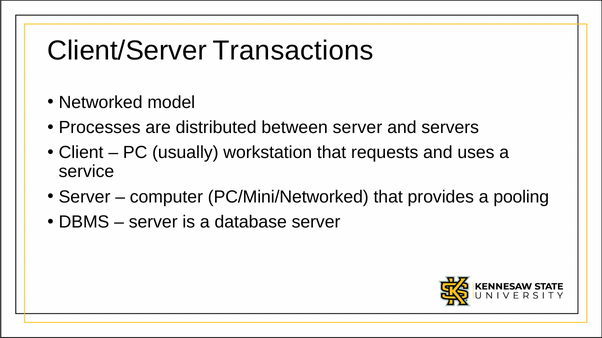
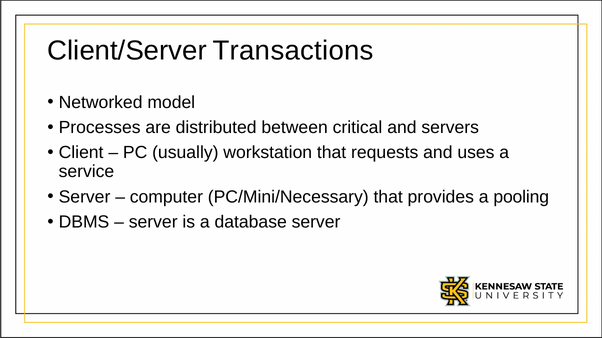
between server: server -> critical (358, 128)
PC/Mini/Networked: PC/Mini/Networked -> PC/Mini/Necessary (288, 197)
